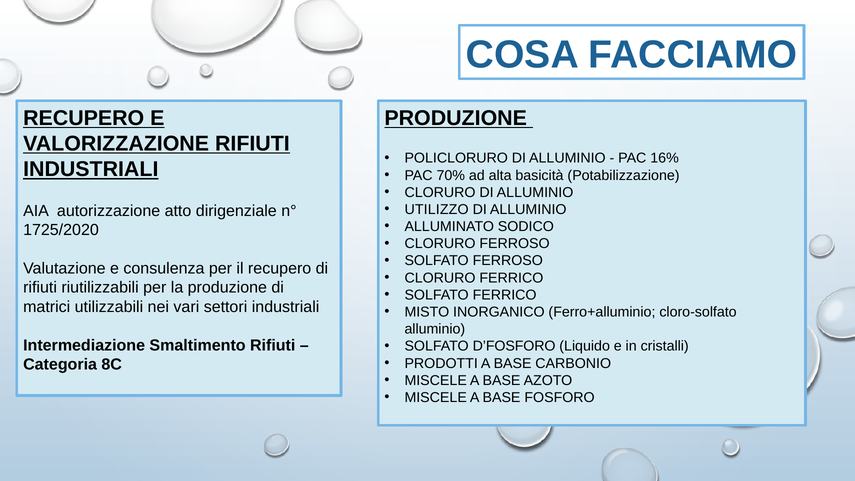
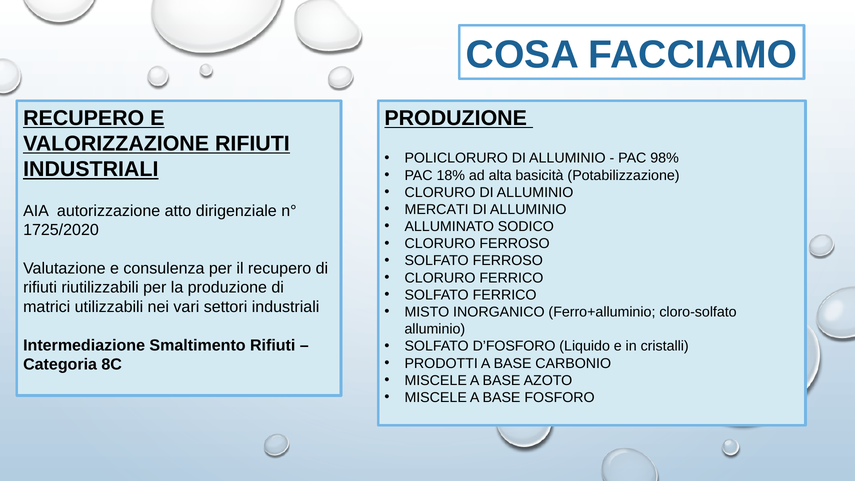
16%: 16% -> 98% (665, 158)
70%: 70% -> 18% (451, 175)
UTILIZZO: UTILIZZO -> MERCATI (437, 209)
